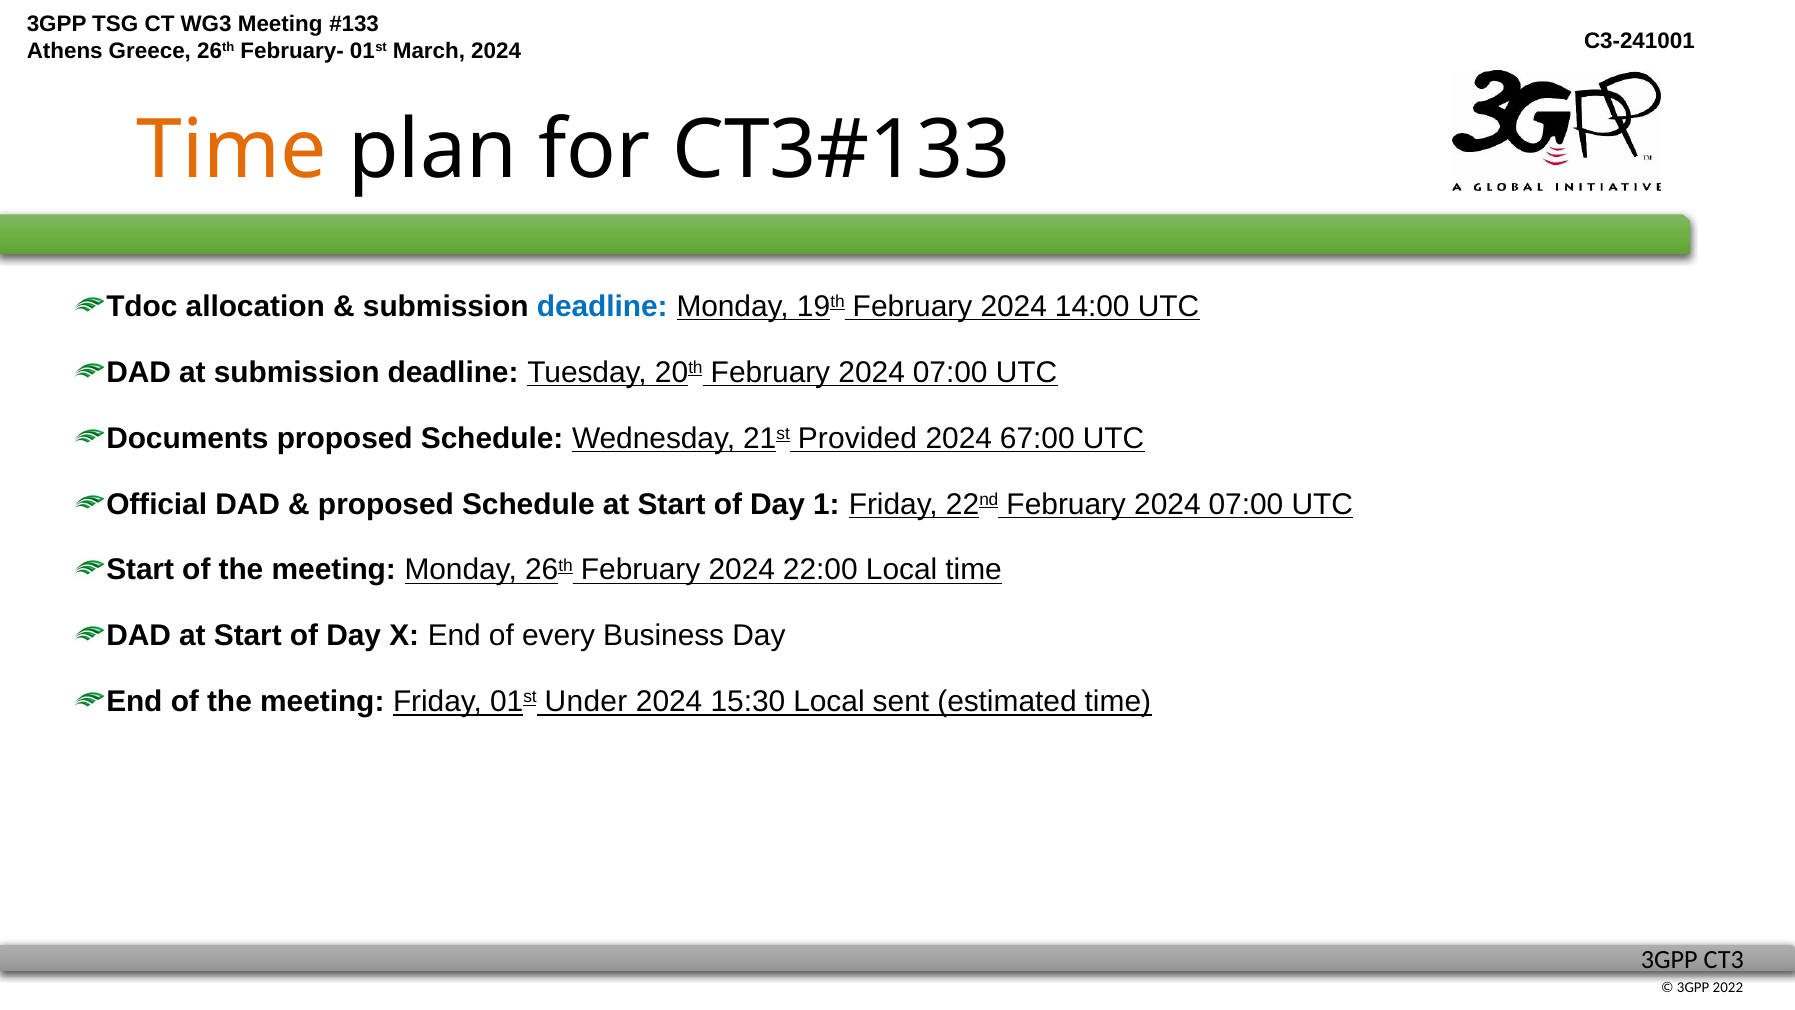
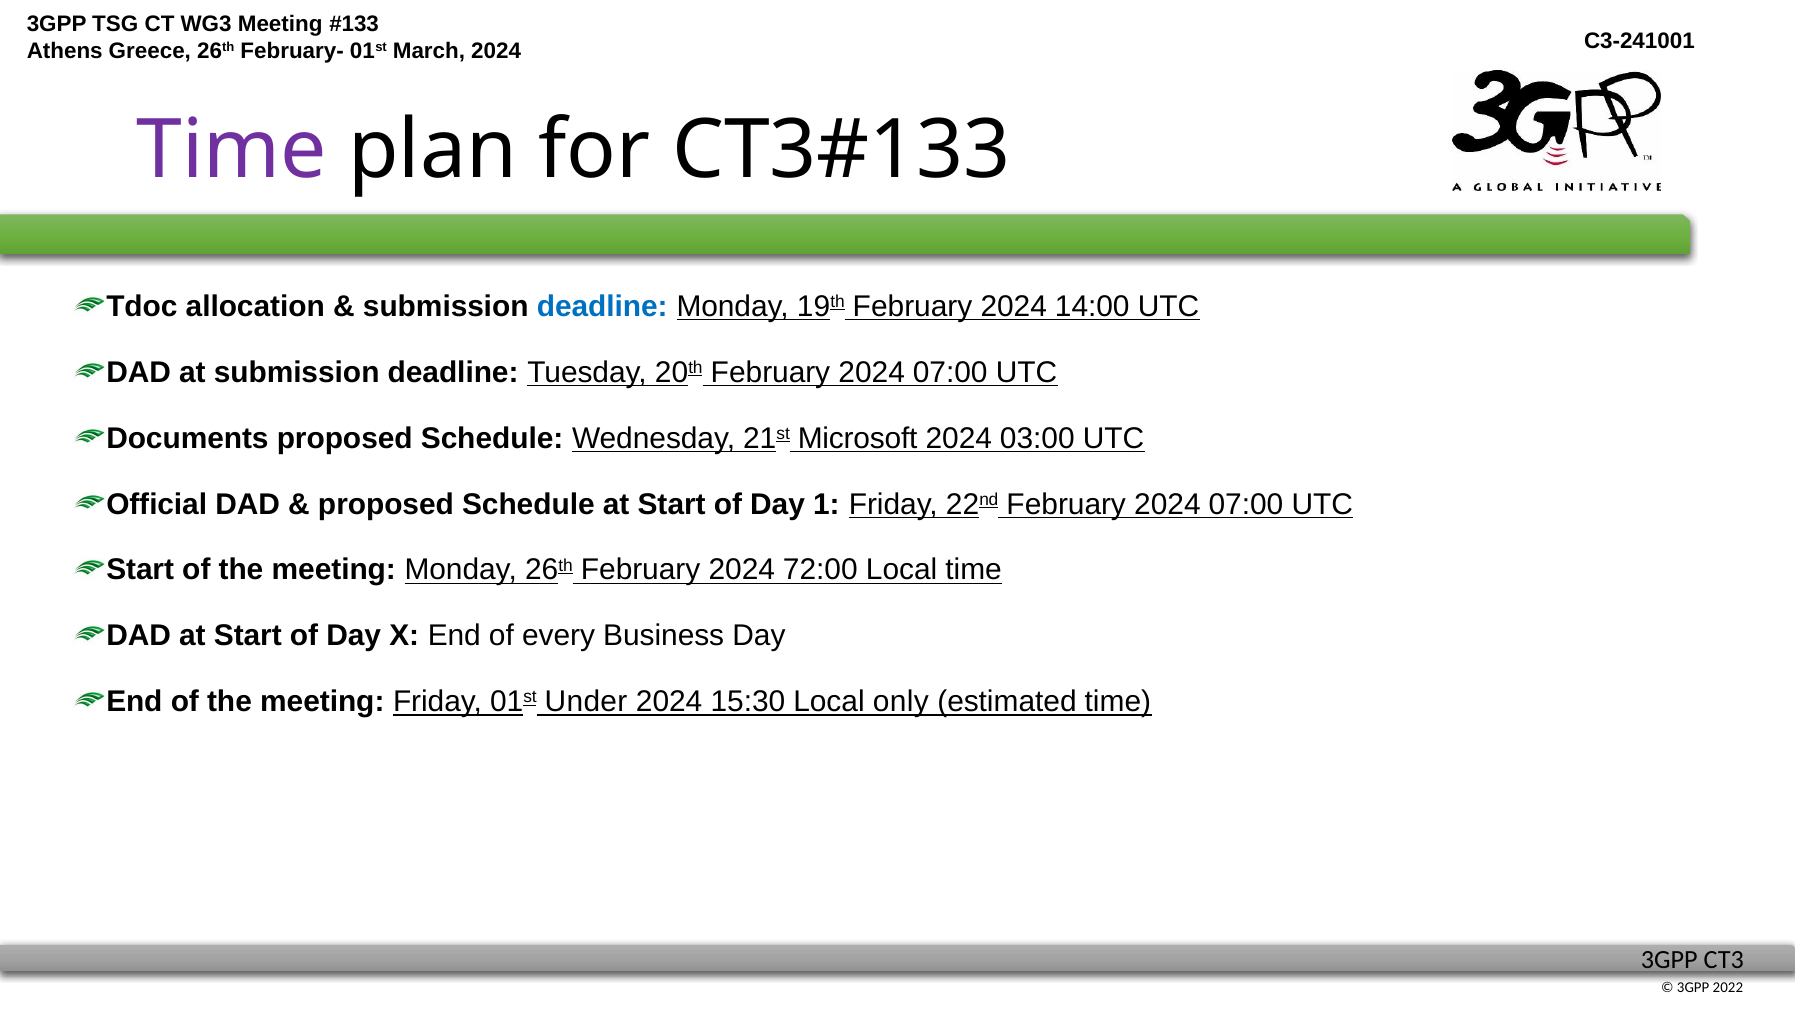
Time colour: orange -> purple (232, 151)
Provided: Provided -> Microsoft (858, 438)
67:00: 67:00 -> 03:00 (1037, 438)
22:00: 22:00 -> 72:00 (820, 570)
sent: sent -> only (901, 702)
